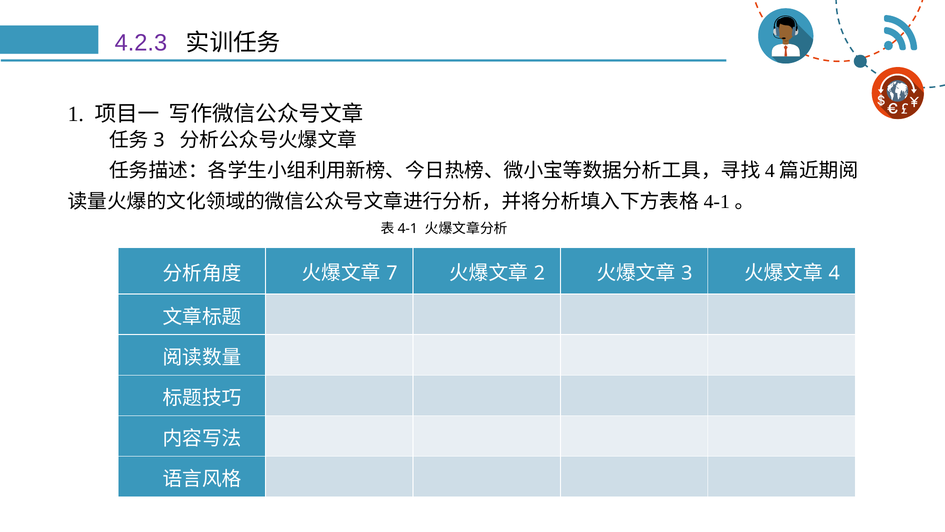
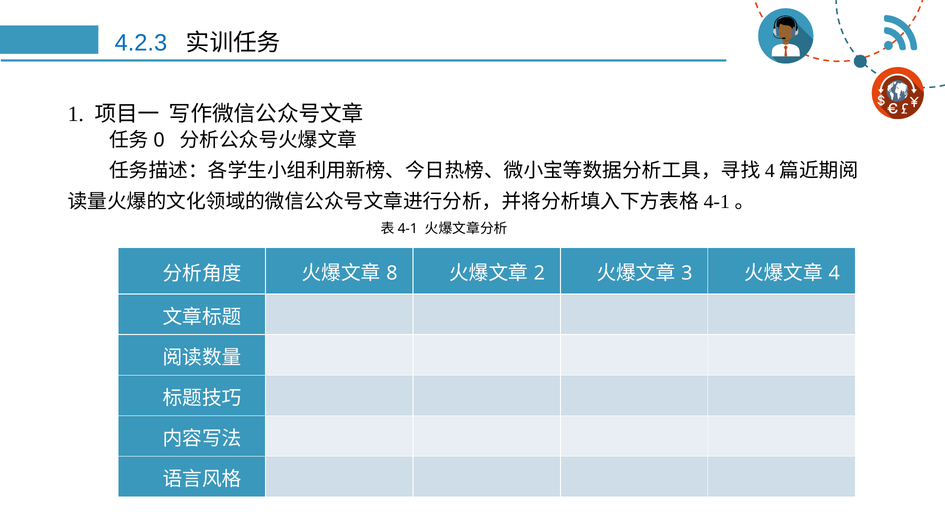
4.2.3 colour: purple -> blue (141, 43)
3: 3 -> 0 (159, 140)
7: 7 -> 8 (392, 273)
